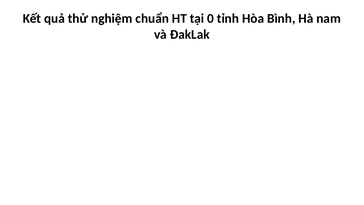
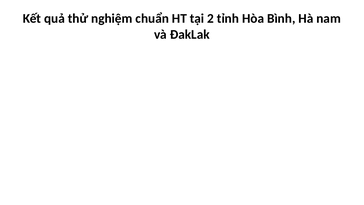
0: 0 -> 2 (211, 18)
